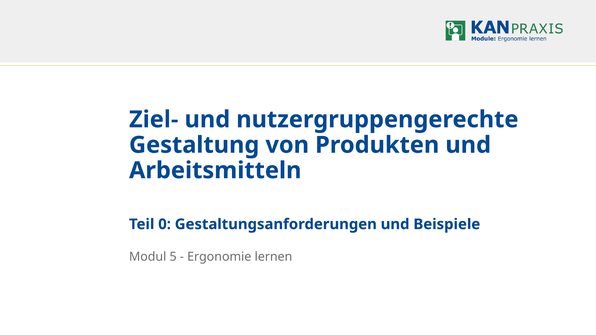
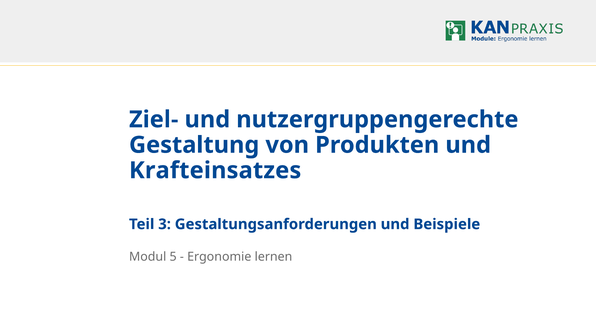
Arbeitsmitteln: Arbeitsmitteln -> Krafteinsatzes (215, 171)
0: 0 -> 3 (165, 224)
